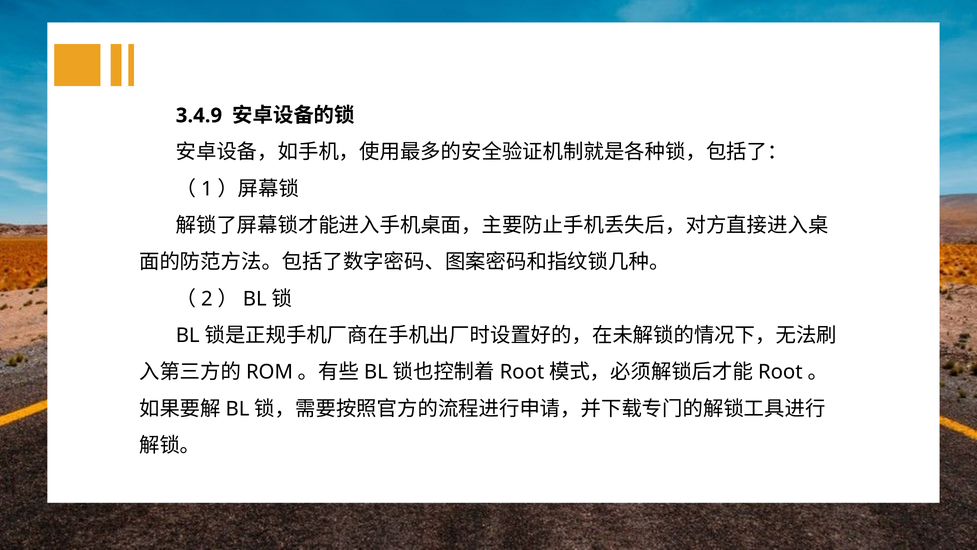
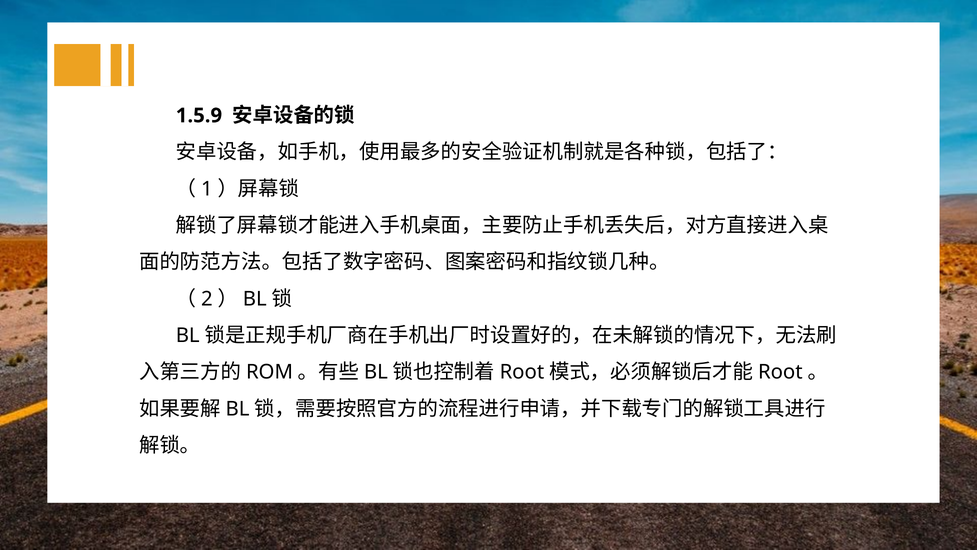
3.4.9: 3.4.9 -> 1.5.9 (199, 115)
